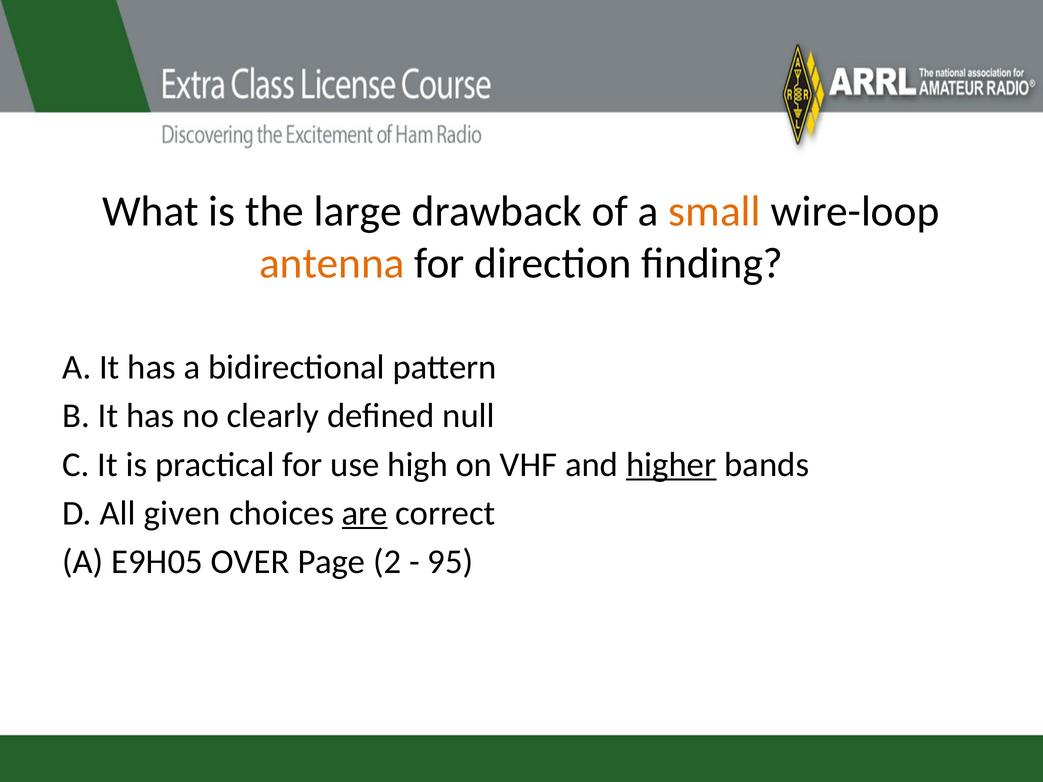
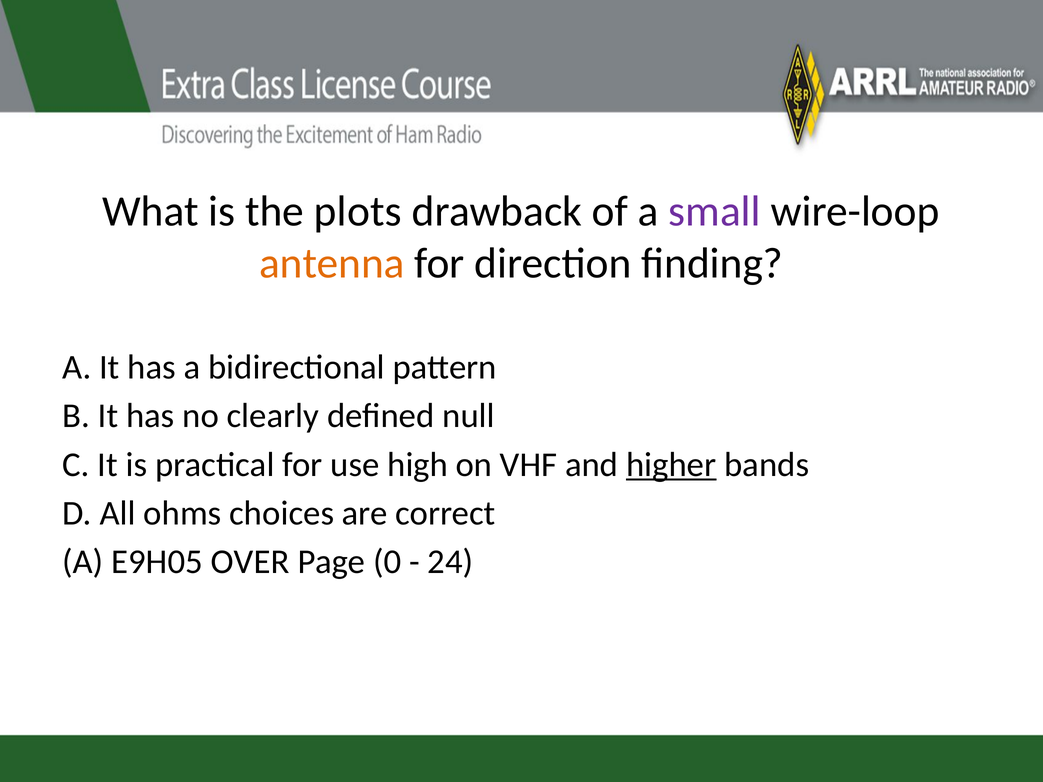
large: large -> plots (358, 212)
small colour: orange -> purple (715, 212)
given: given -> ohms (182, 513)
are underline: present -> none (365, 513)
2: 2 -> 0 (387, 562)
95: 95 -> 24 (450, 562)
